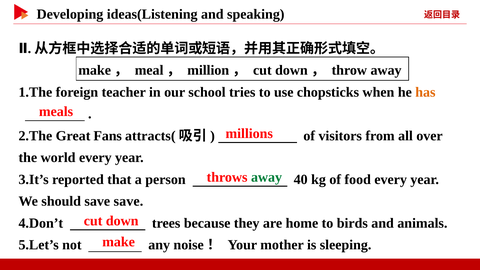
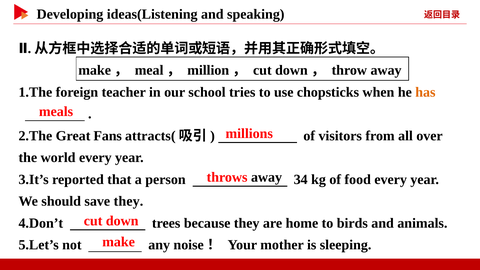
away colour: green -> black (267, 177)
40: 40 -> 34 (301, 179)
save save: save -> they (128, 201)
